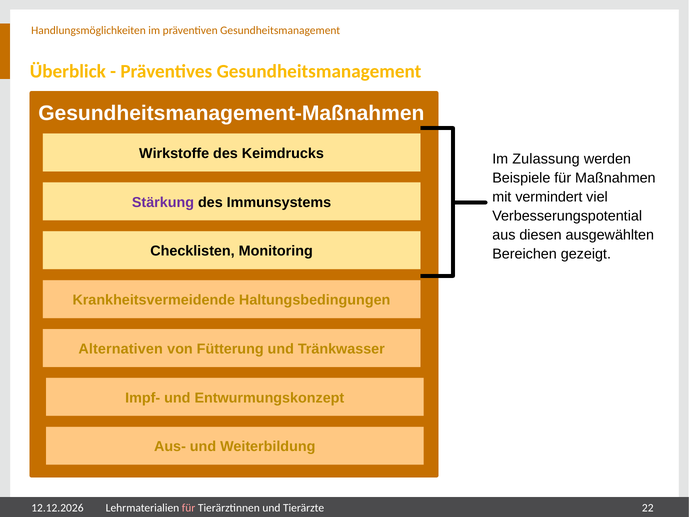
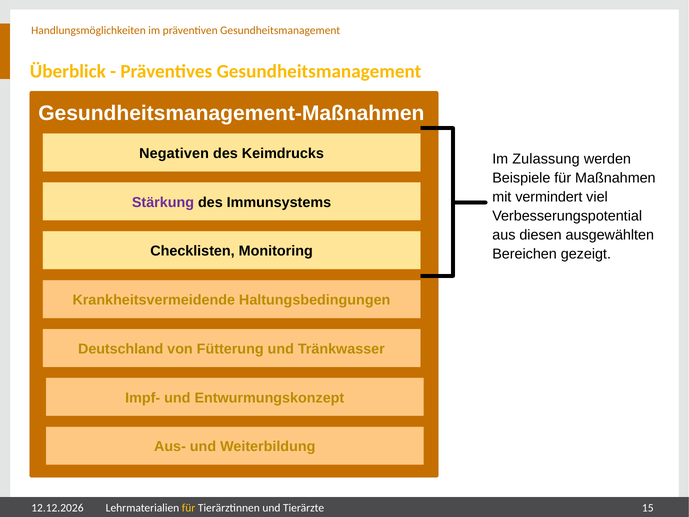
Wirkstoffe: Wirkstoffe -> Negativen (174, 153)
Alternativen: Alternativen -> Deutschland (121, 349)
für colour: pink -> yellow (189, 508)
22: 22 -> 15 (648, 508)
